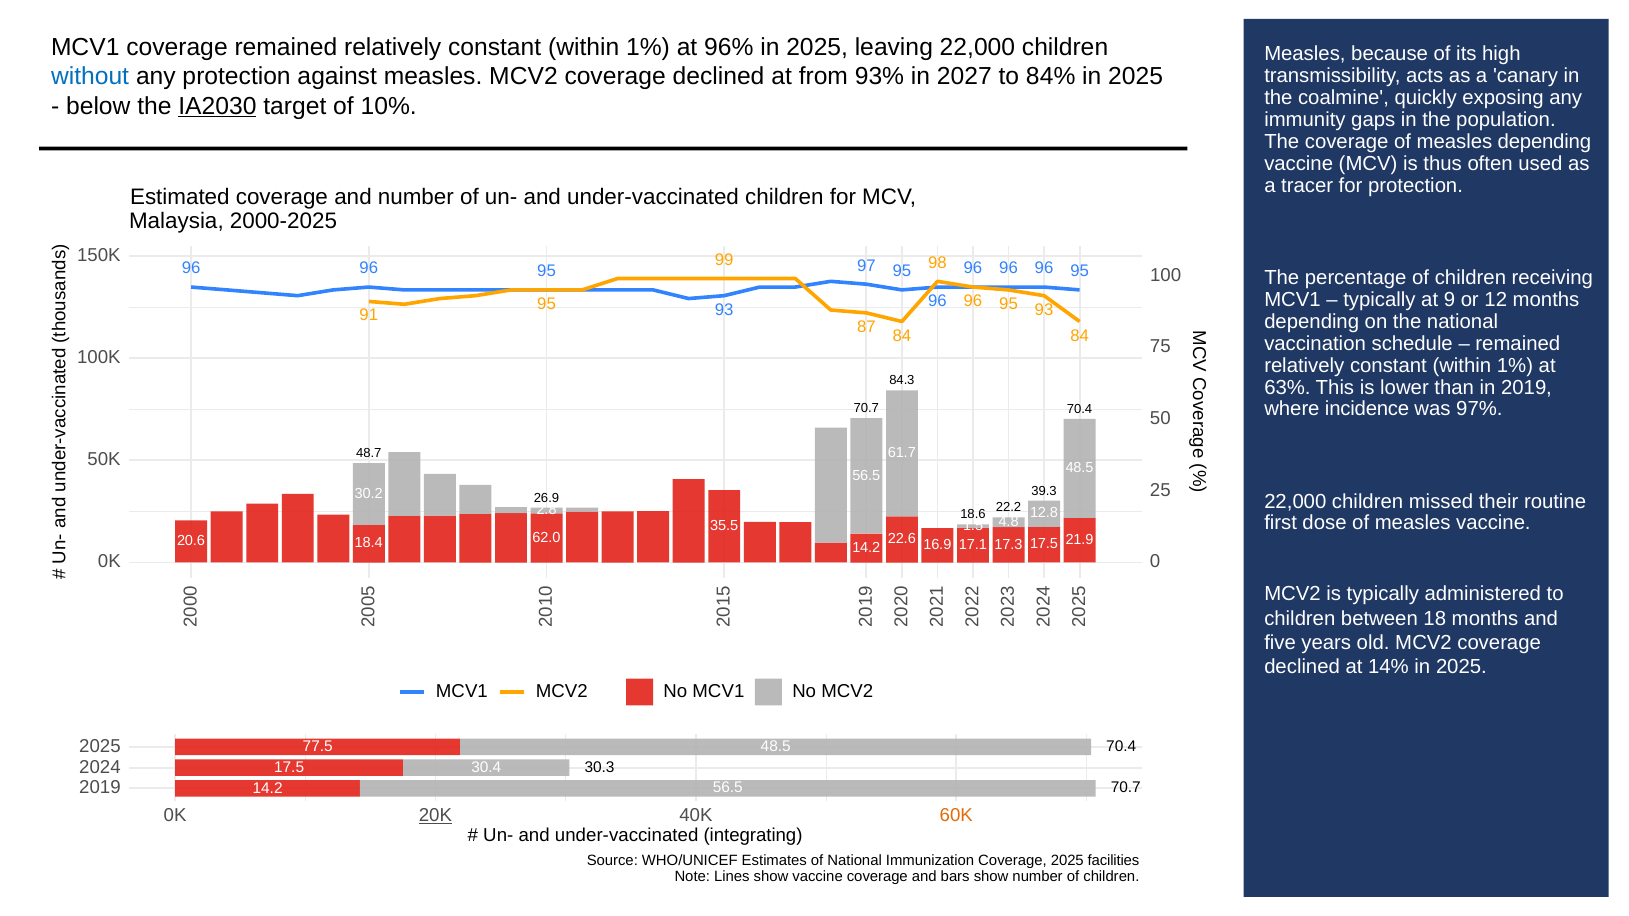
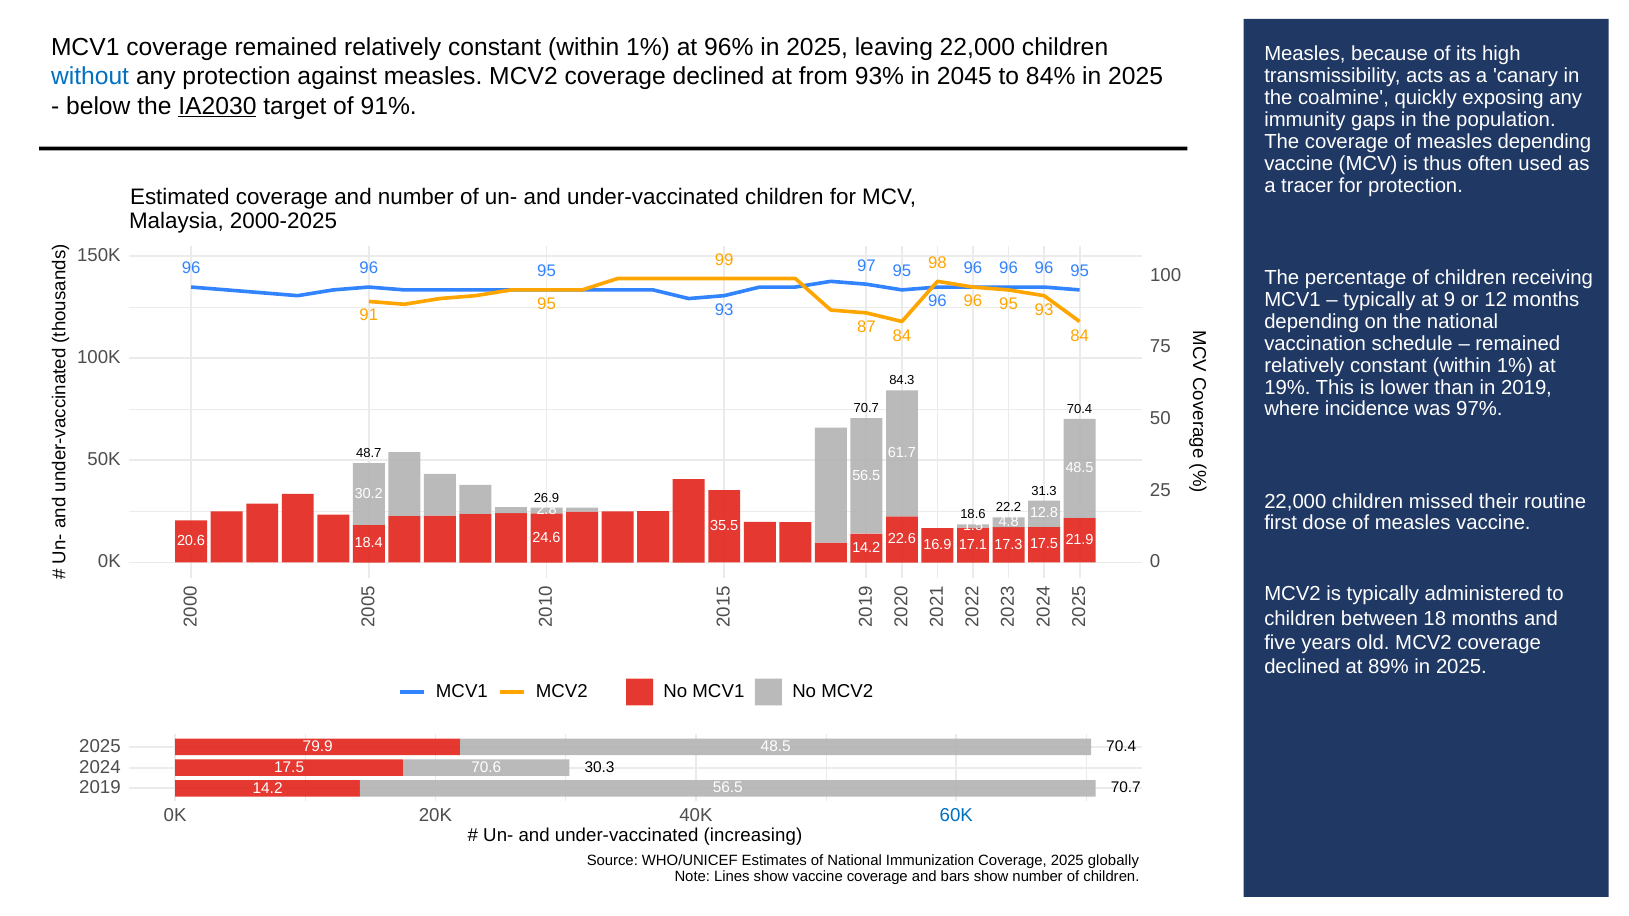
2027: 2027 -> 2045 (964, 76)
10%: 10% -> 91% (389, 106)
63%: 63% -> 19% (1287, 387)
39.3: 39.3 -> 31.3 (1044, 491)
62.0: 62.0 -> 24.6 (546, 538)
14%: 14% -> 89% (1388, 668)
77.5: 77.5 -> 79.9 (318, 747)
30.4: 30.4 -> 70.6 (486, 767)
20K underline: present -> none (435, 815)
60K colour: orange -> blue (956, 815)
integrating: integrating -> increasing (753, 835)
facilities: facilities -> globally (1113, 861)
